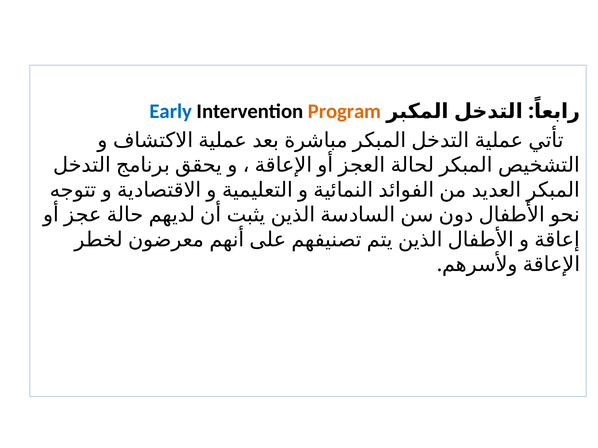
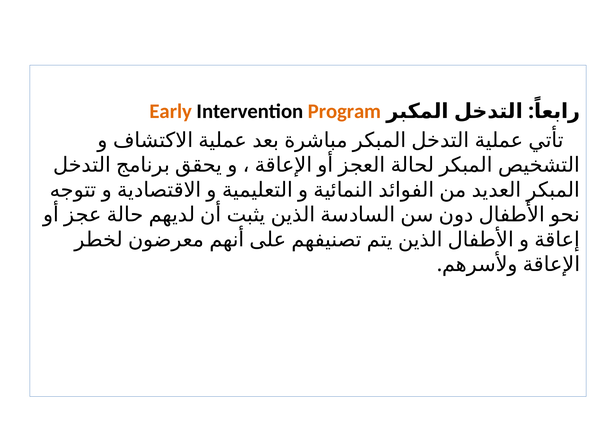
Early colour: blue -> orange (171, 111)
